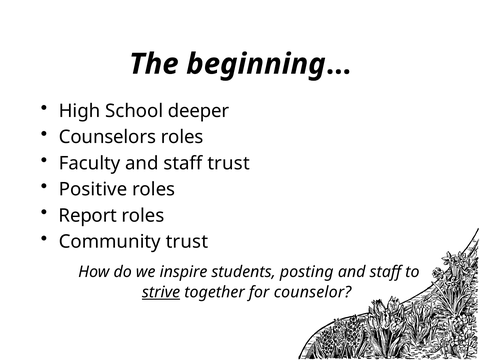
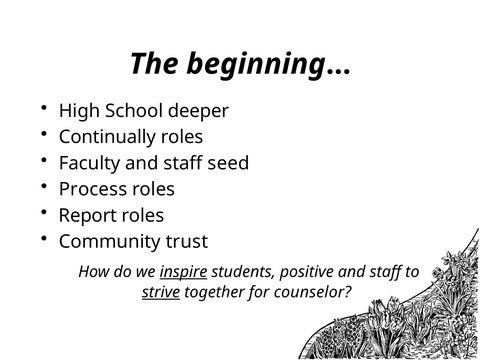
Counselors: Counselors -> Continually (107, 137)
staff trust: trust -> seed (229, 163)
Positive: Positive -> Process (93, 189)
inspire underline: none -> present (183, 272)
posting: posting -> positive (307, 272)
